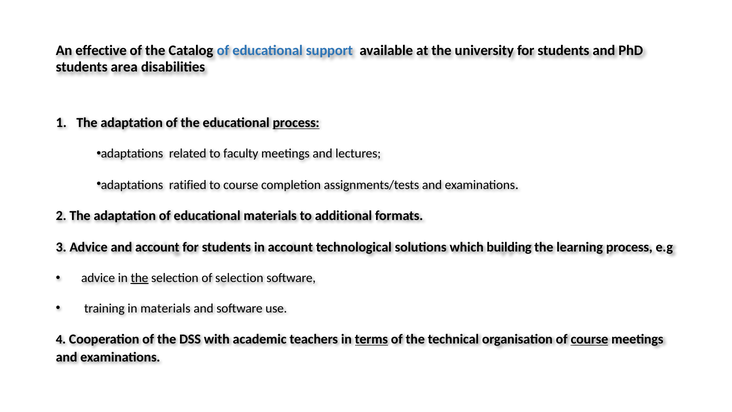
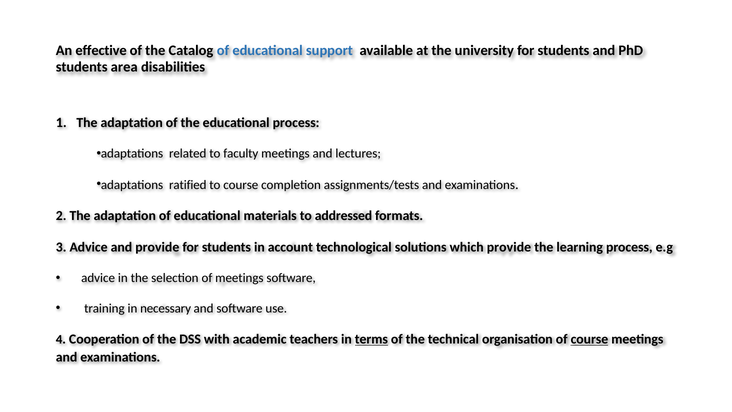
process underline: present -> none (296, 123)
additional: additional -> addressed (344, 216)
and account: account -> provide (157, 247)
which building: building -> provide (509, 247)
the underline: present -> none (139, 278)
of selection: selection -> meetings (239, 278)
in materials: materials -> necessary (166, 308)
